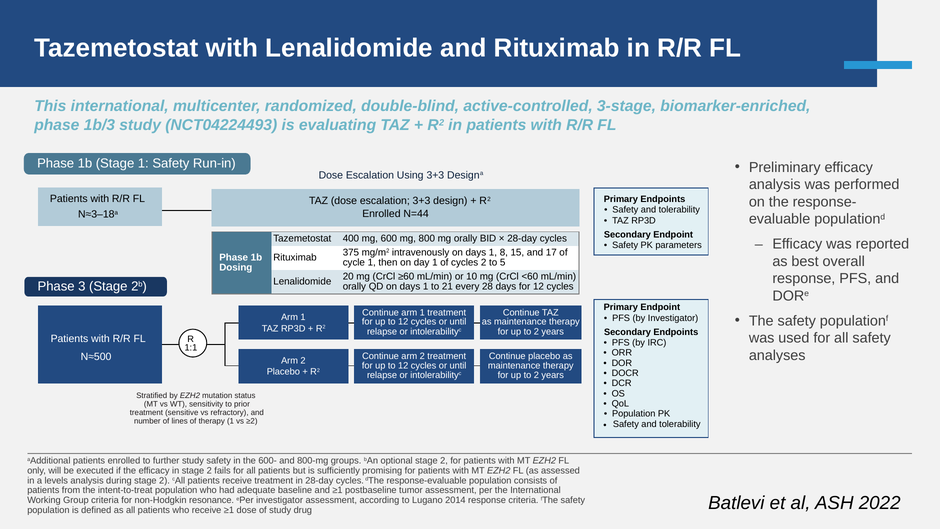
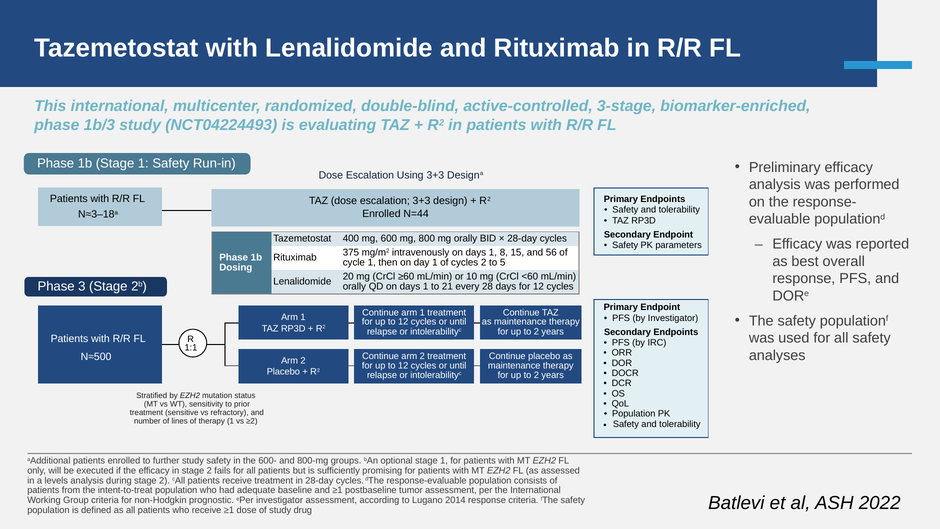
17: 17 -> 56 (551, 253)
optional stage 2: 2 -> 1 (444, 461)
resonance: resonance -> prognostic (212, 500)
